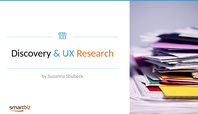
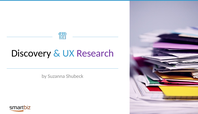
Research colour: orange -> purple (95, 53)
